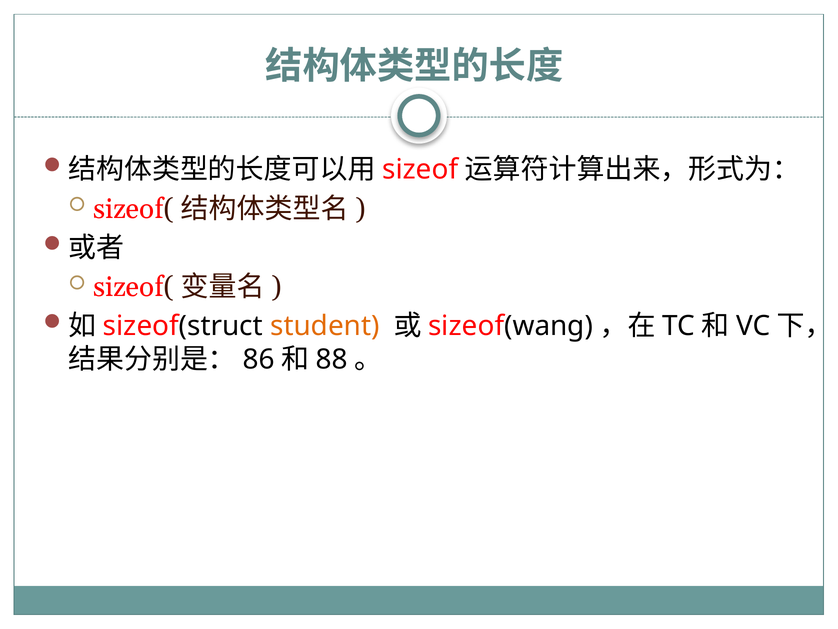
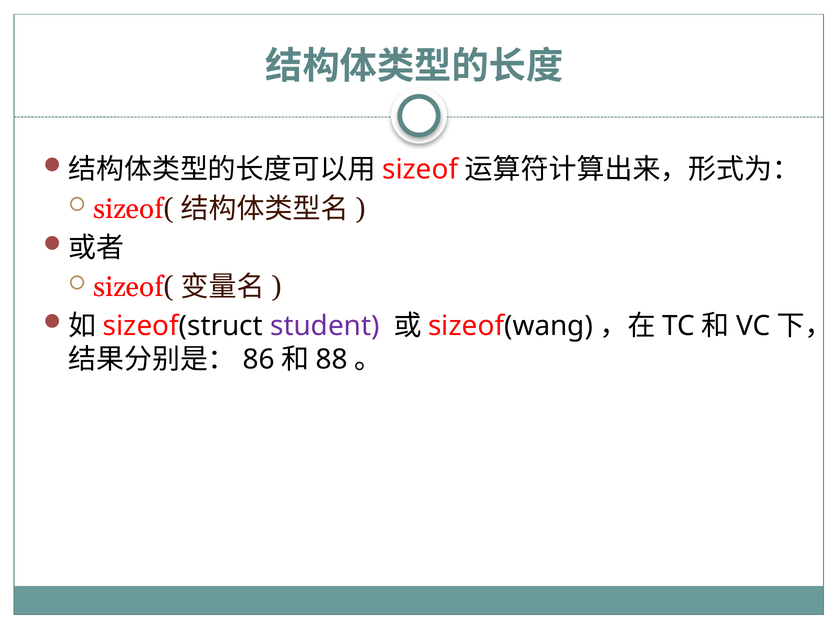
student colour: orange -> purple (325, 326)
